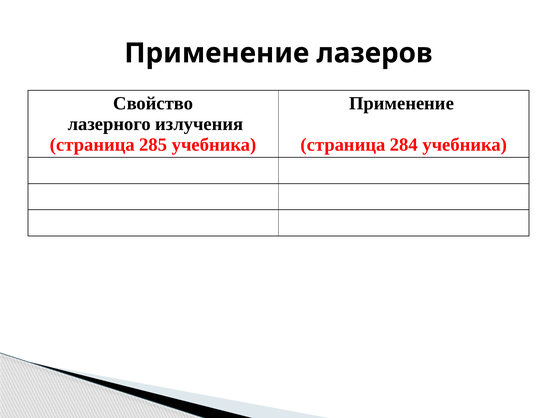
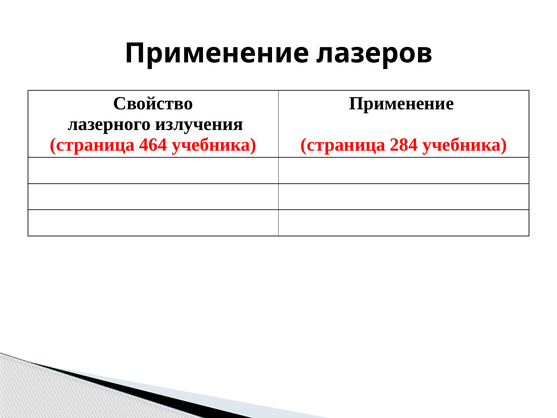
285: 285 -> 464 (153, 144)
